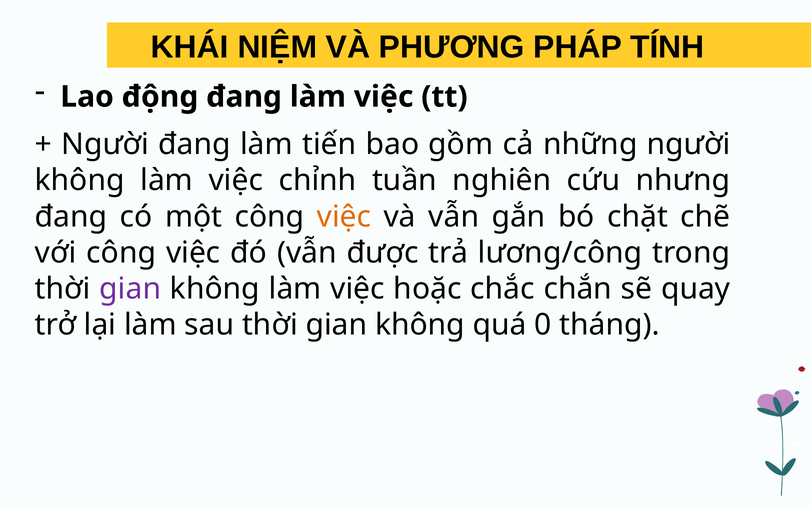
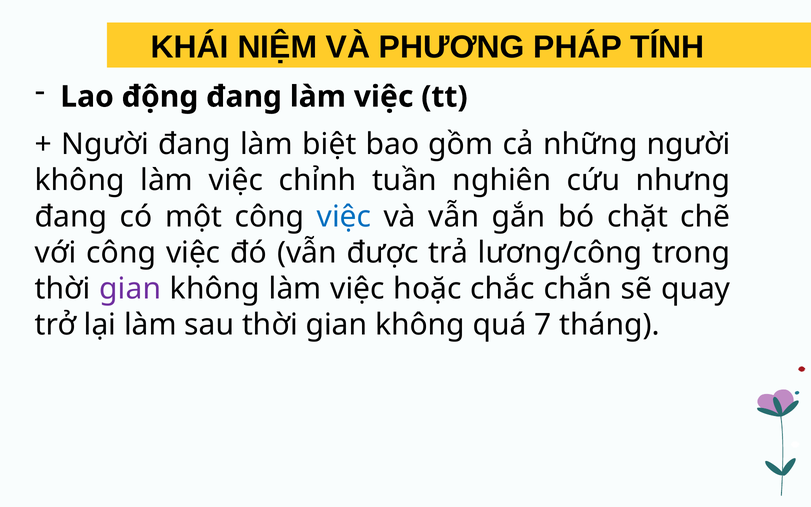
tiến: tiến -> biệt (329, 144)
việc colour: orange -> blue (344, 217)
0: 0 -> 7 (543, 325)
